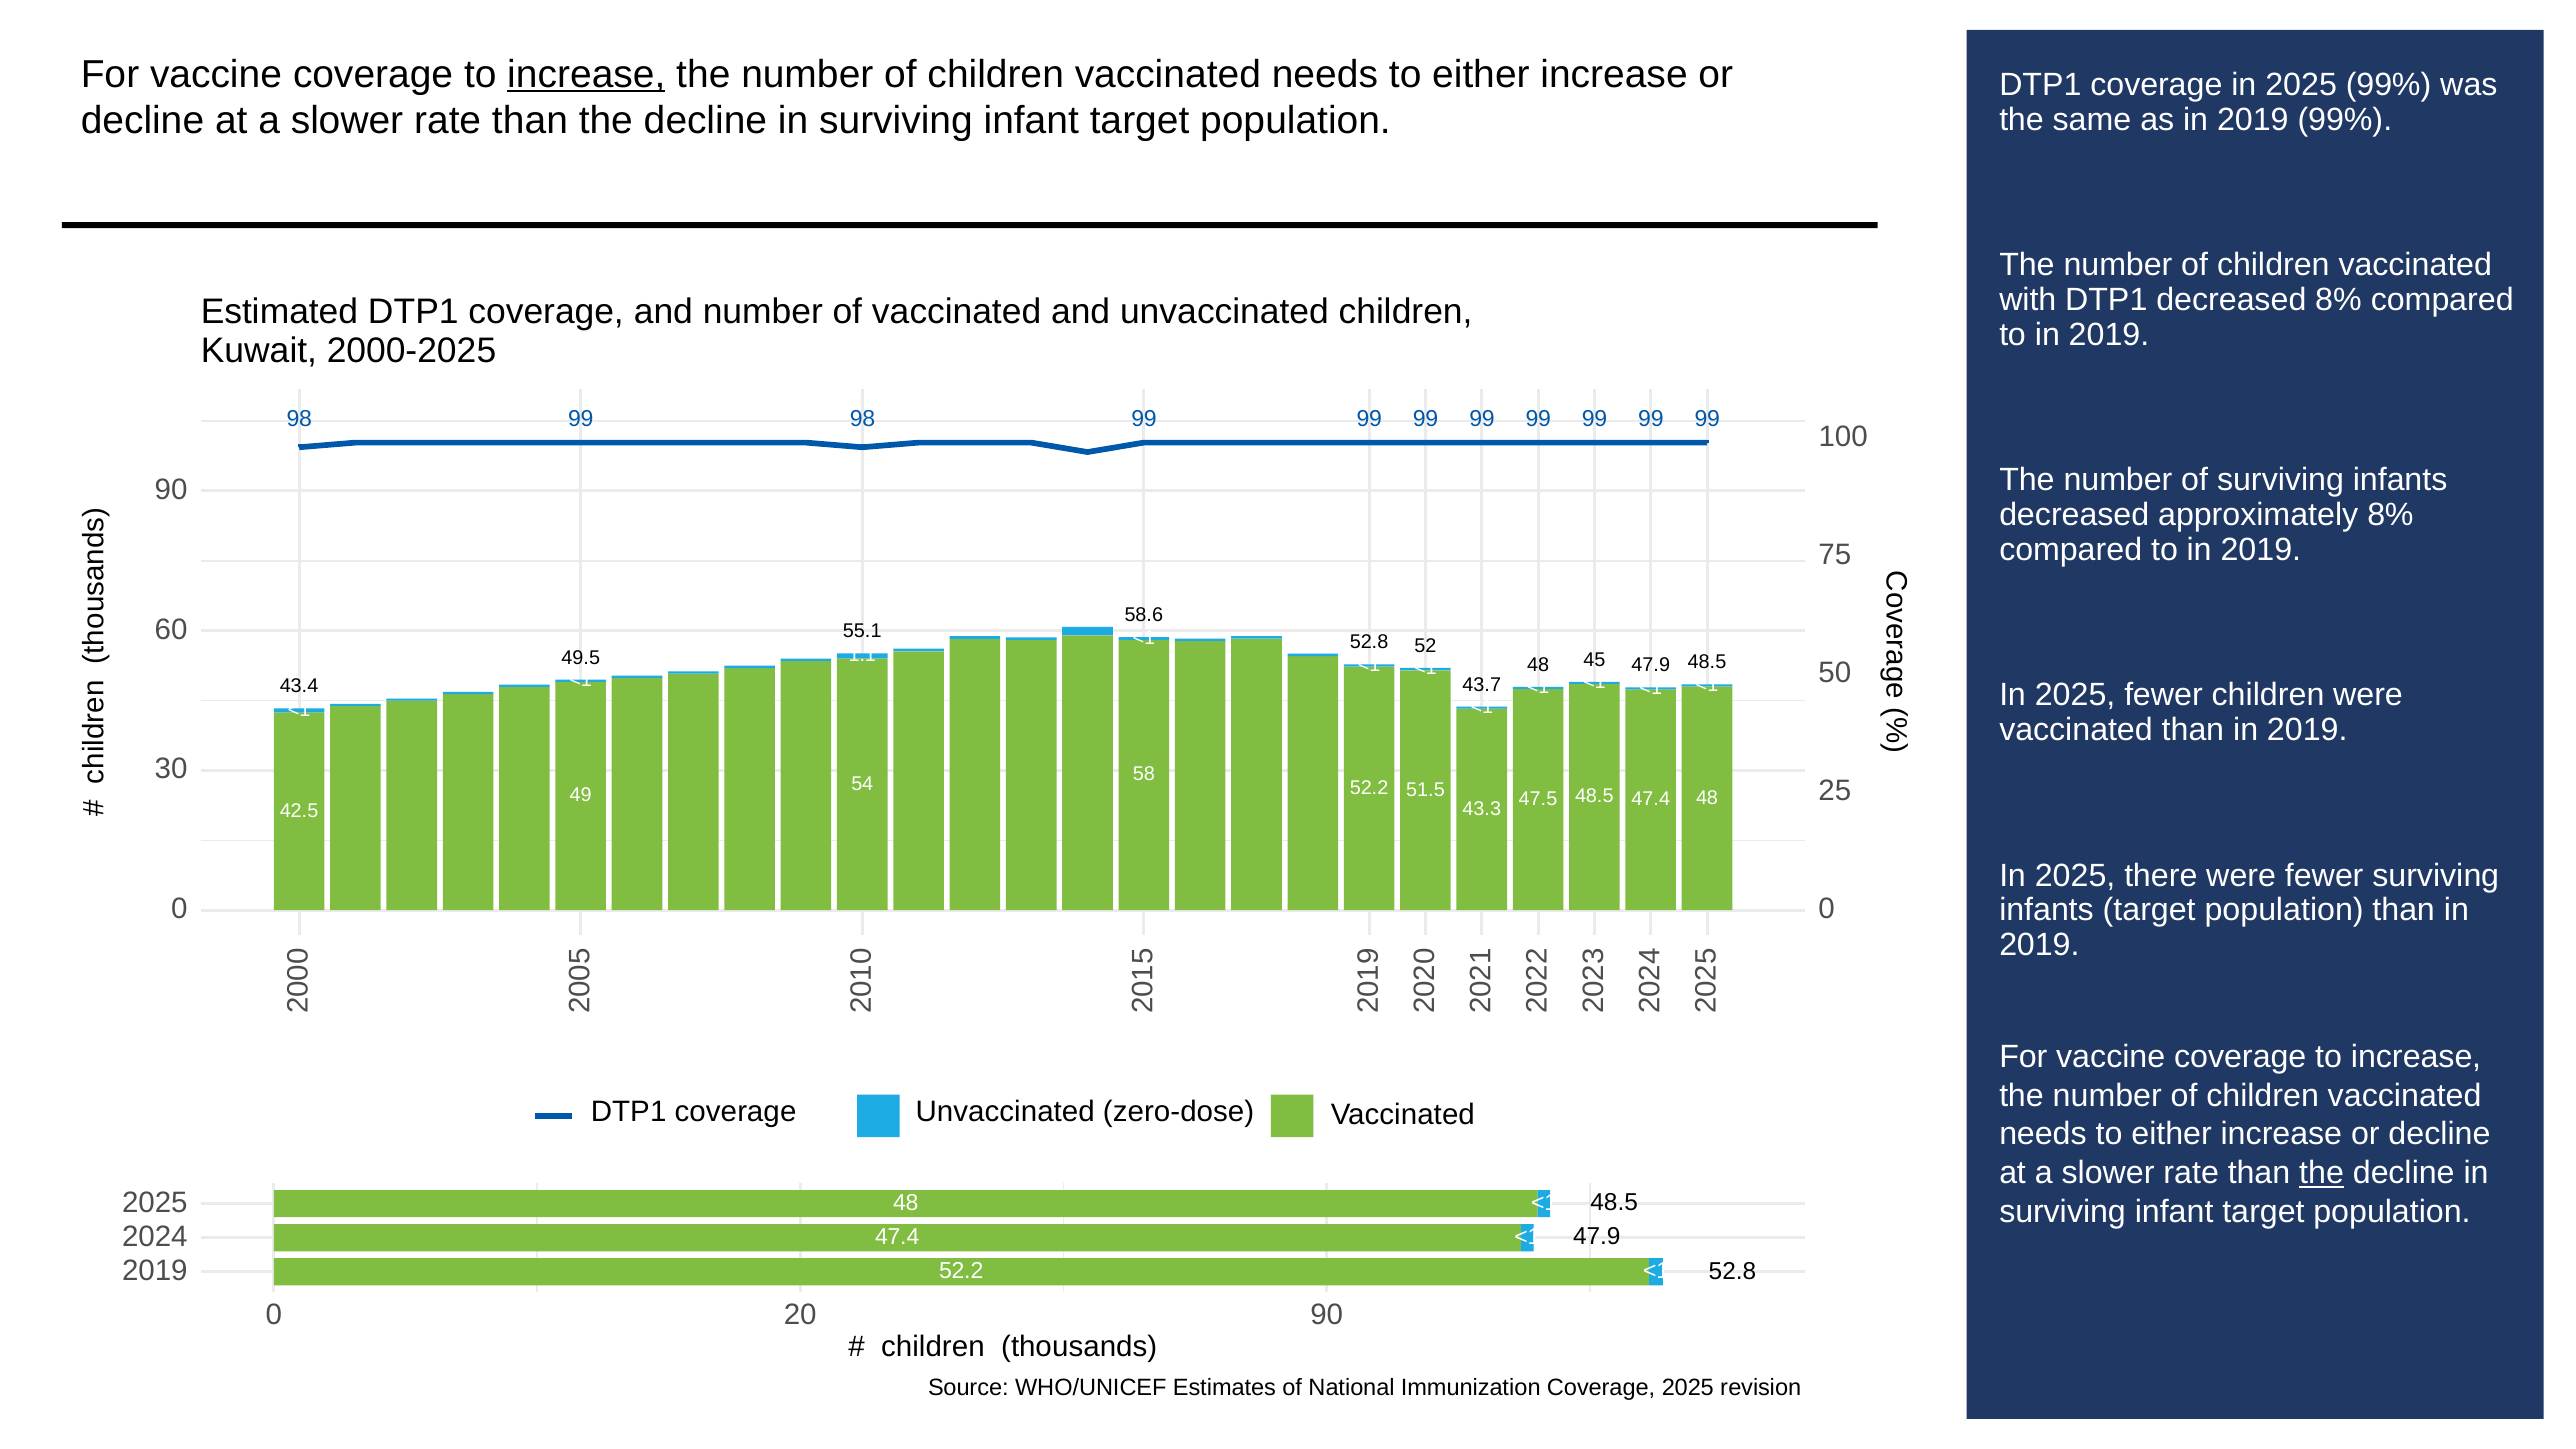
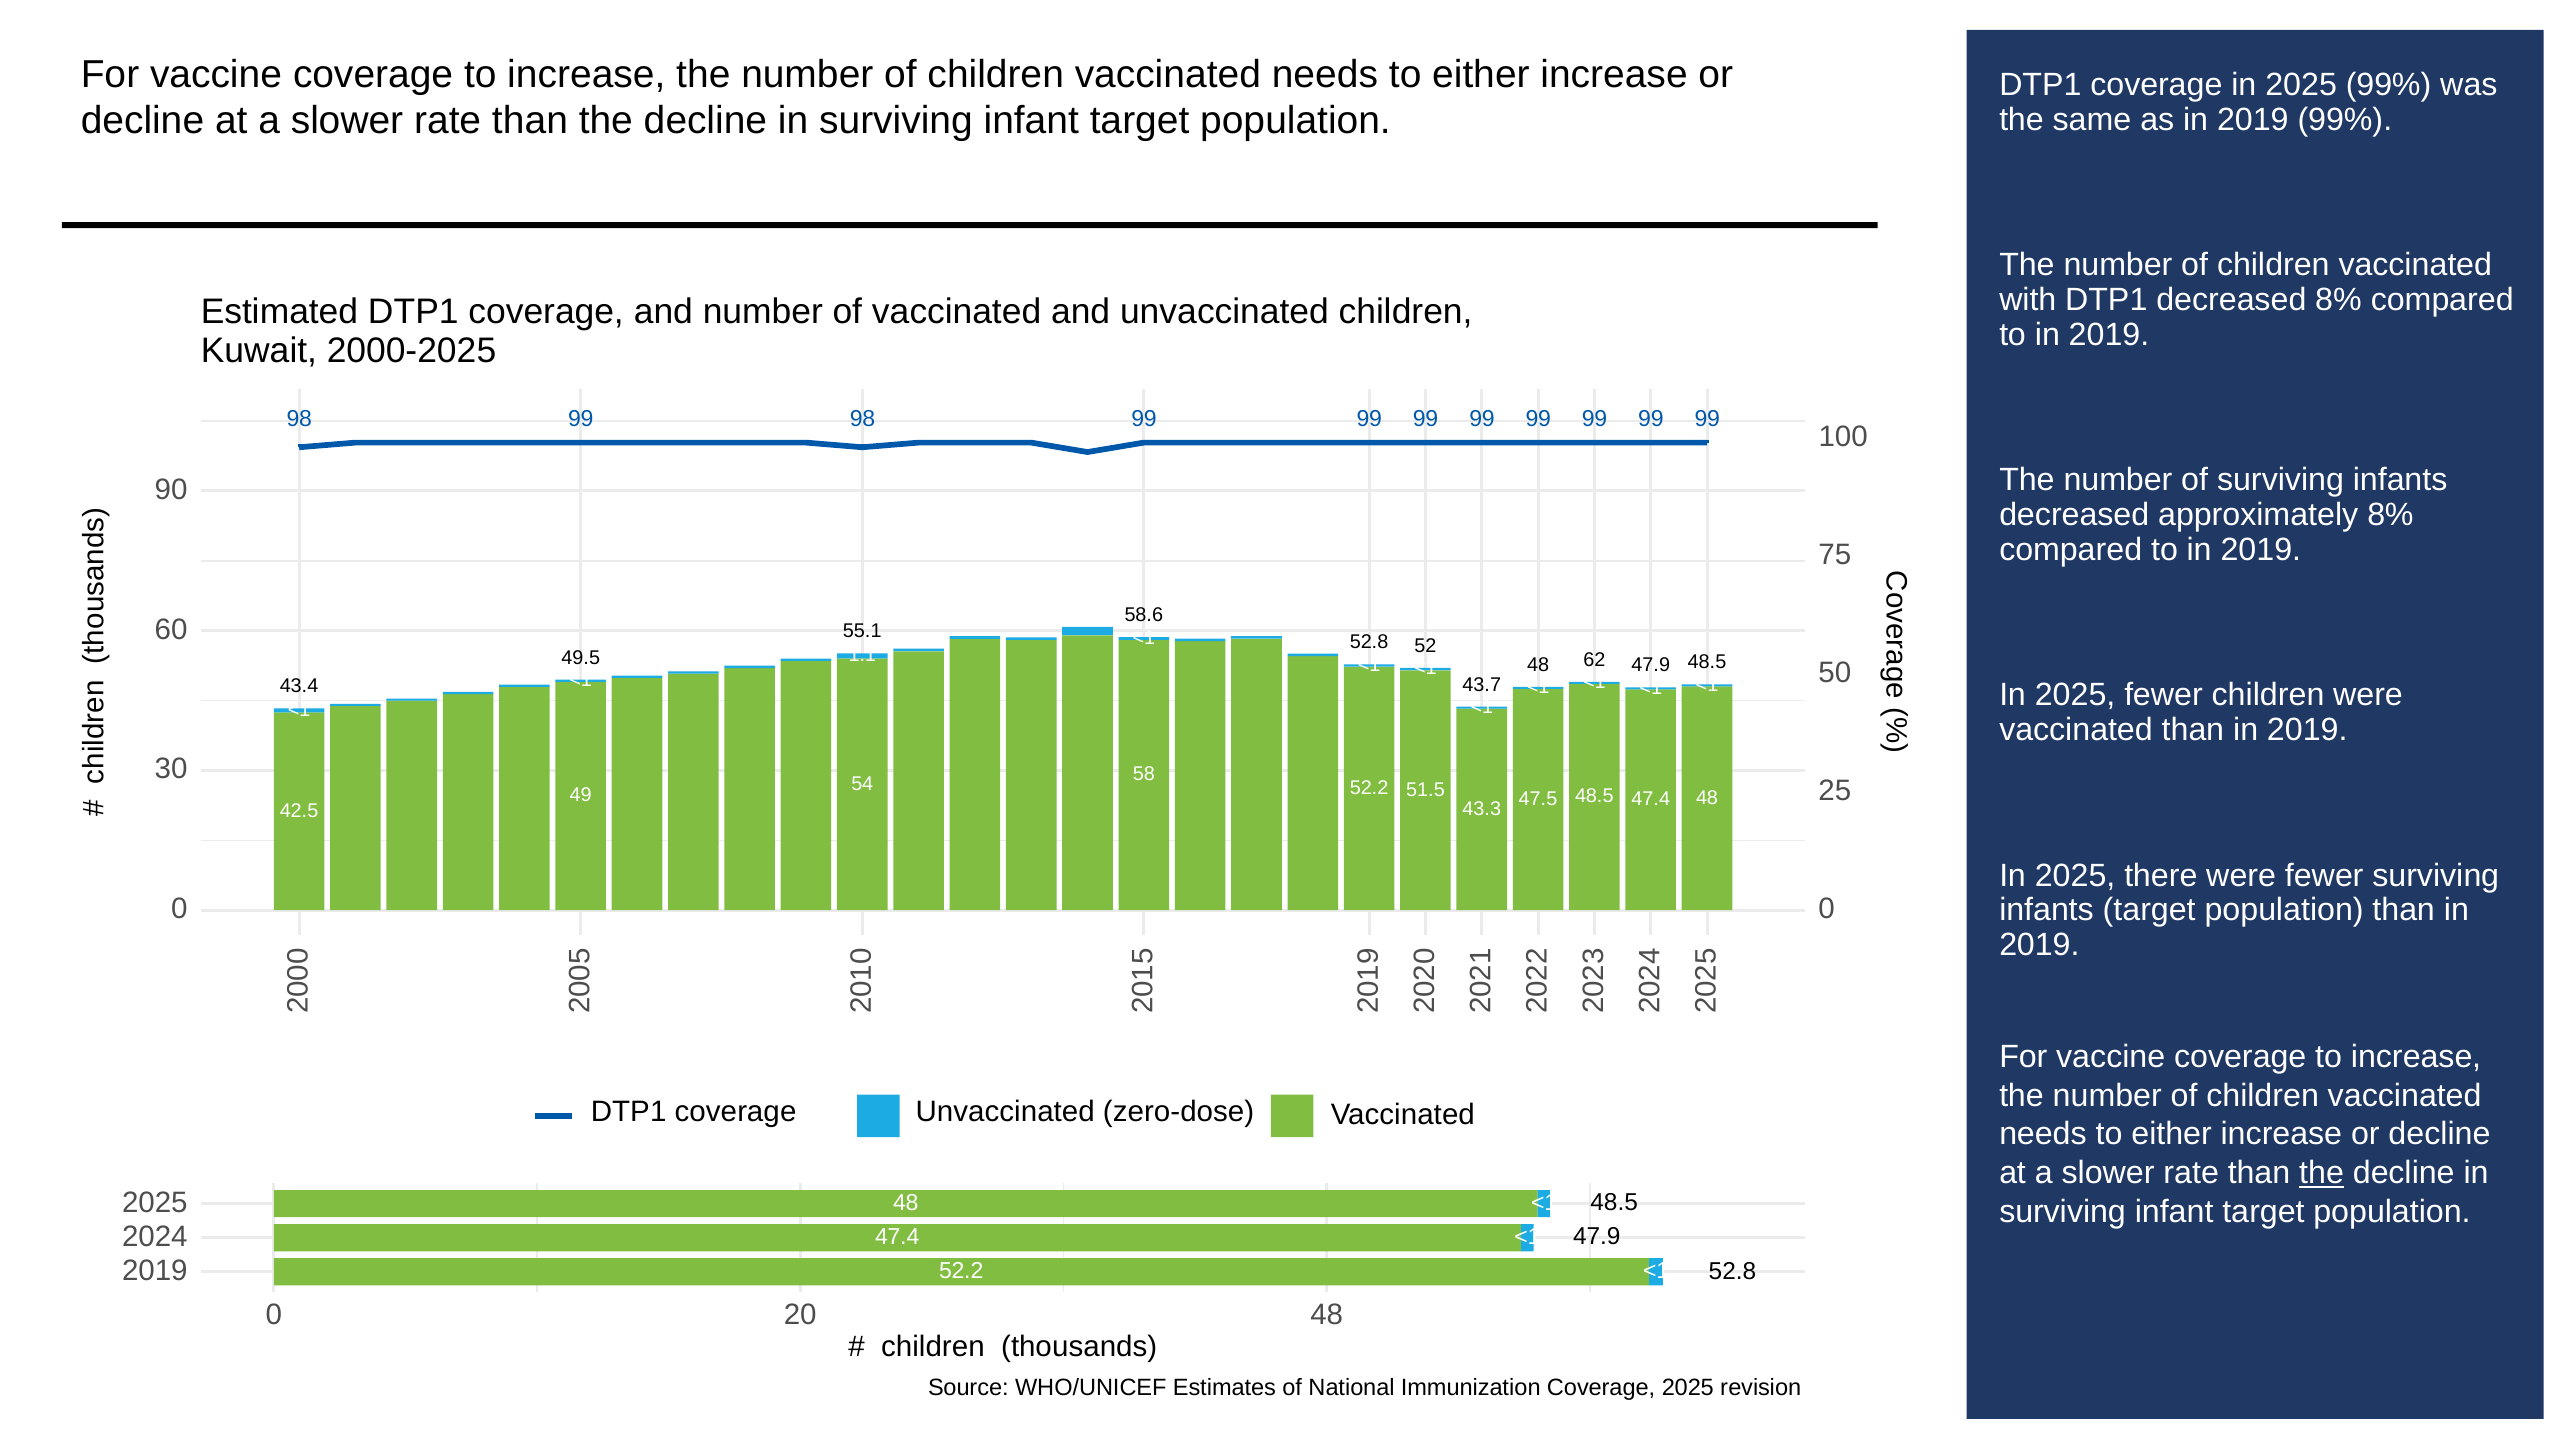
increase underline: present -> none (586, 74)
45: 45 -> 62 (1594, 660)
20 90: 90 -> 48 (1327, 1315)
